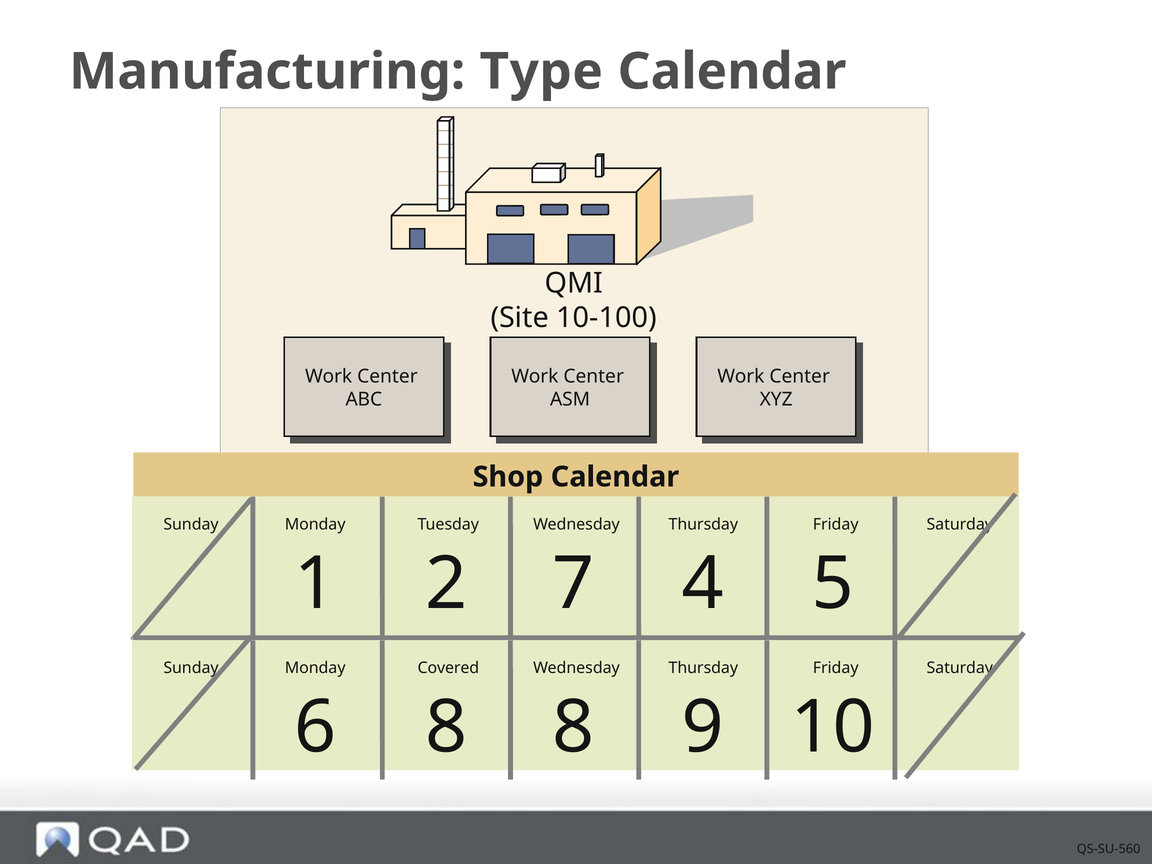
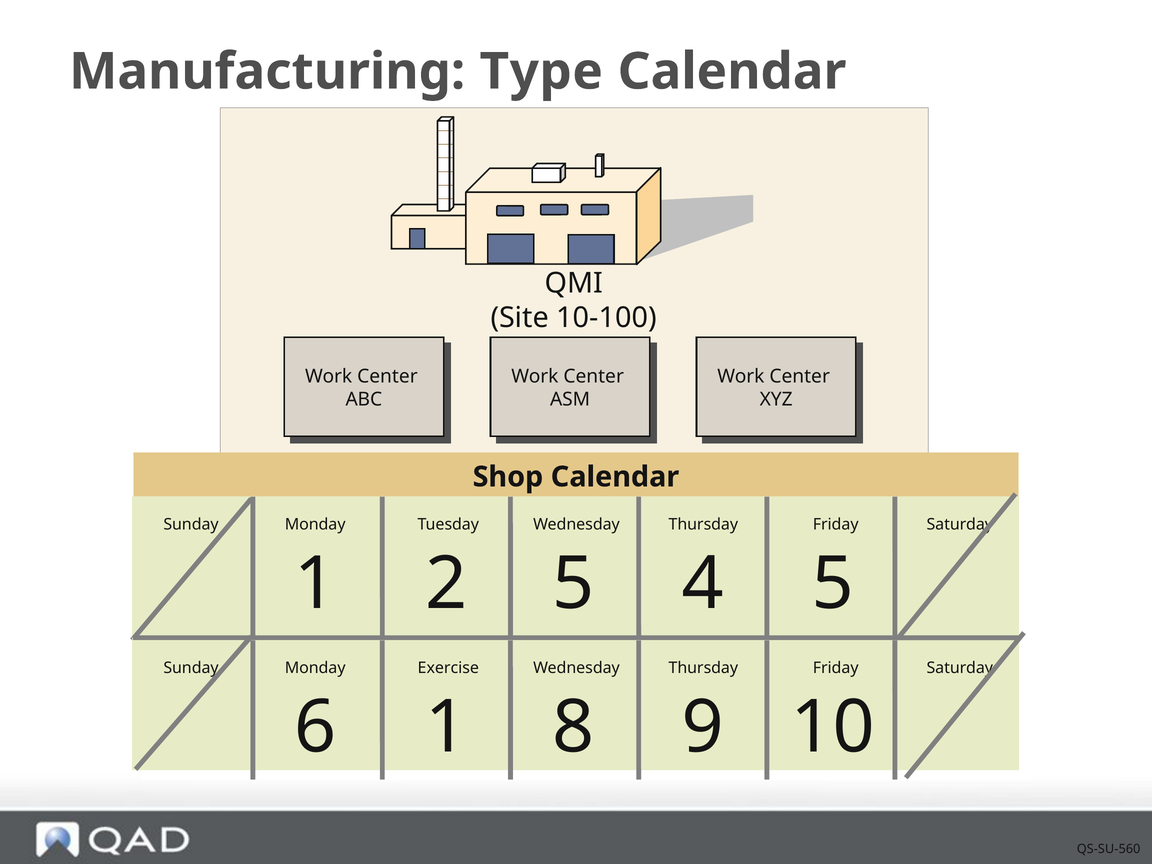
2 7: 7 -> 5 (574, 584)
Covered: Covered -> Exercise (448, 668)
6 8: 8 -> 1 (446, 727)
